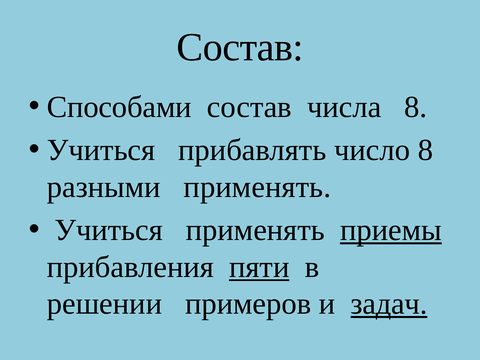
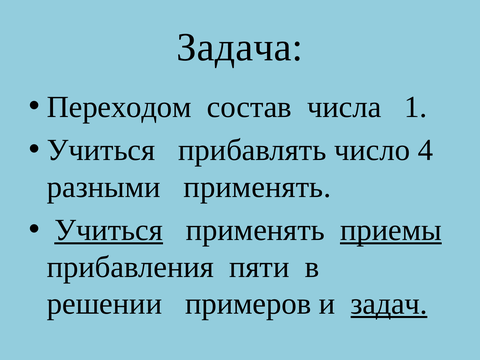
Состав: Состав -> Задача (240, 47)
Способами: Способами -> Переходом (119, 107)
числа 8: 8 -> 1 (416, 107)
число 8: 8 -> 4 (425, 150)
Учиться underline: none -> present (109, 230)
пяти underline: present -> none (259, 267)
